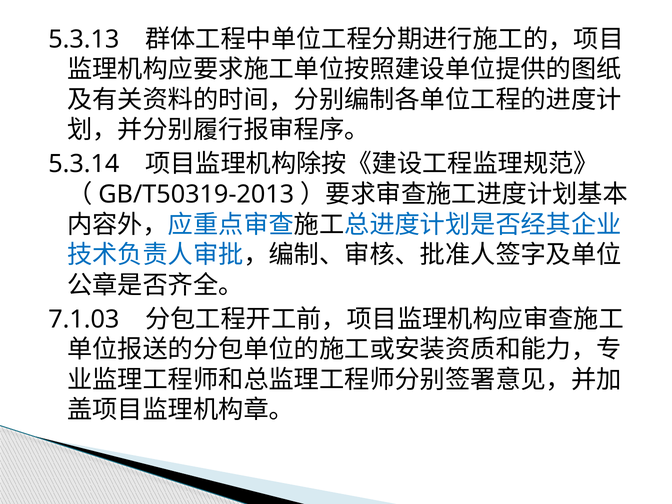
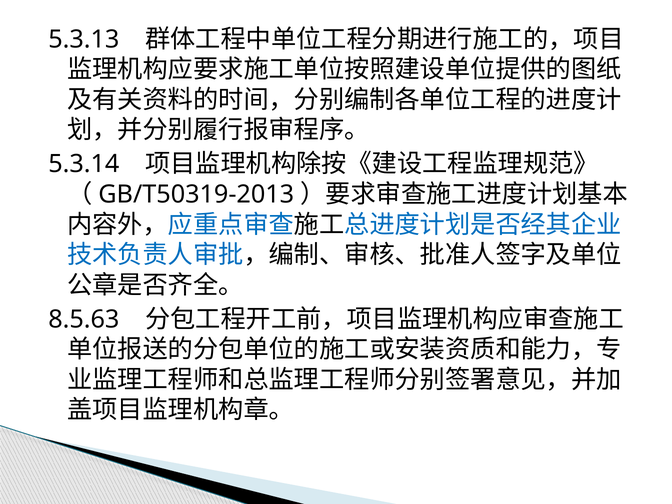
7.1.03: 7.1.03 -> 8.5.63 (84, 319)
